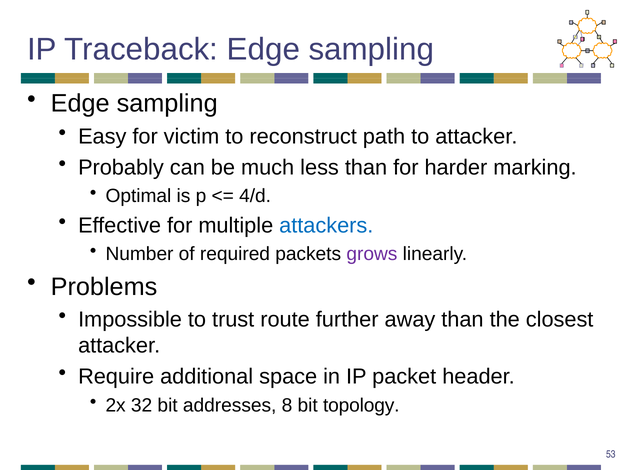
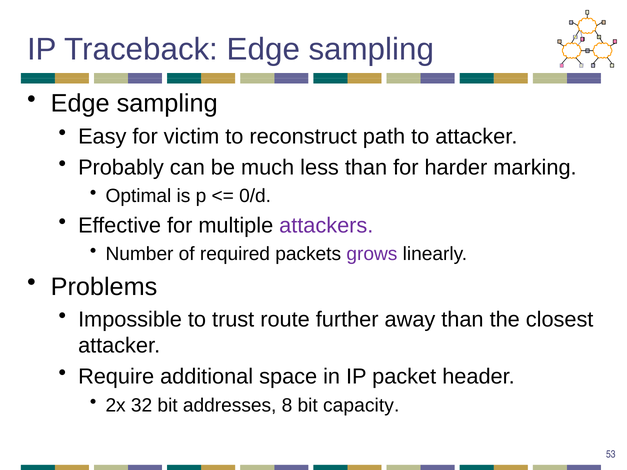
4/d: 4/d -> 0/d (255, 196)
attackers colour: blue -> purple (326, 226)
topology: topology -> capacity (361, 405)
